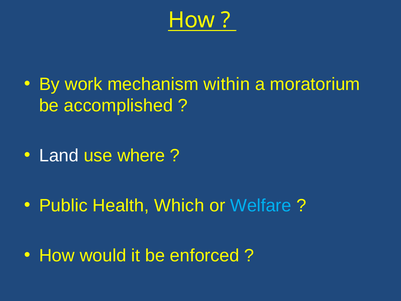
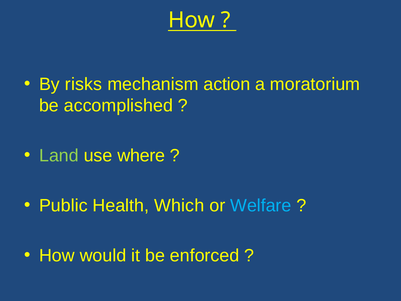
work: work -> risks (84, 84)
within: within -> action (227, 84)
Land colour: white -> light green (59, 155)
